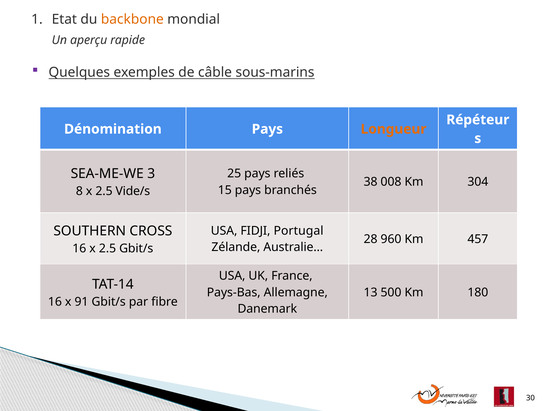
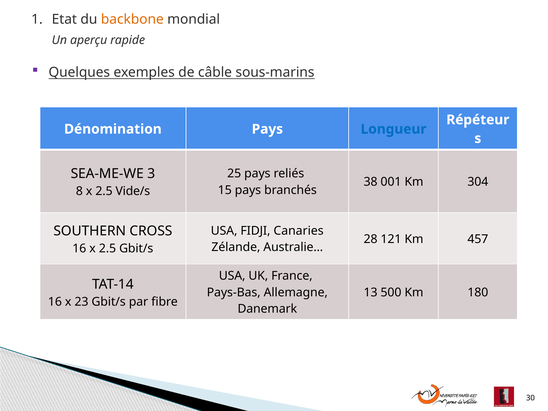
Longueur colour: orange -> blue (394, 129)
008: 008 -> 001 (391, 182)
Portugal: Portugal -> Canaries (299, 231)
960: 960 -> 121 (391, 239)
91: 91 -> 23 (81, 302)
